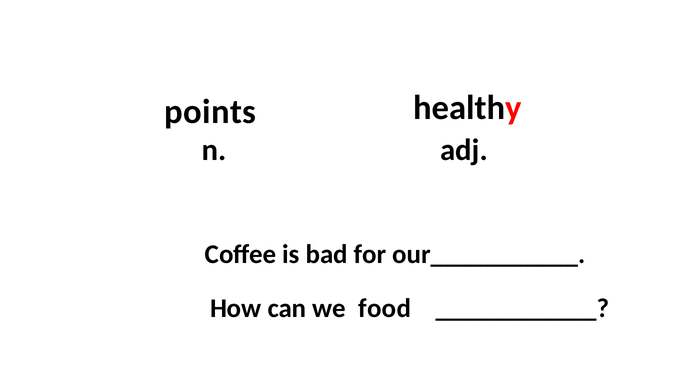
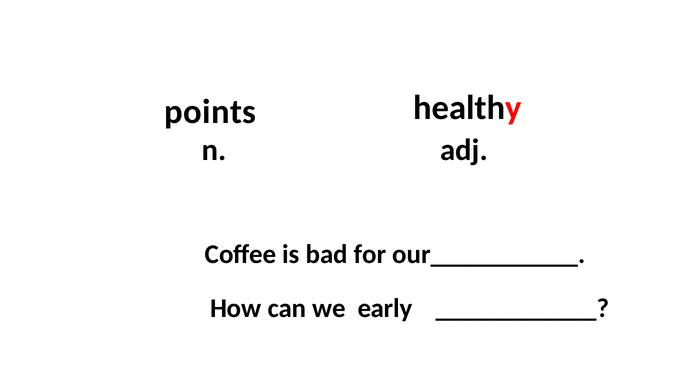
food: food -> early (385, 308)
